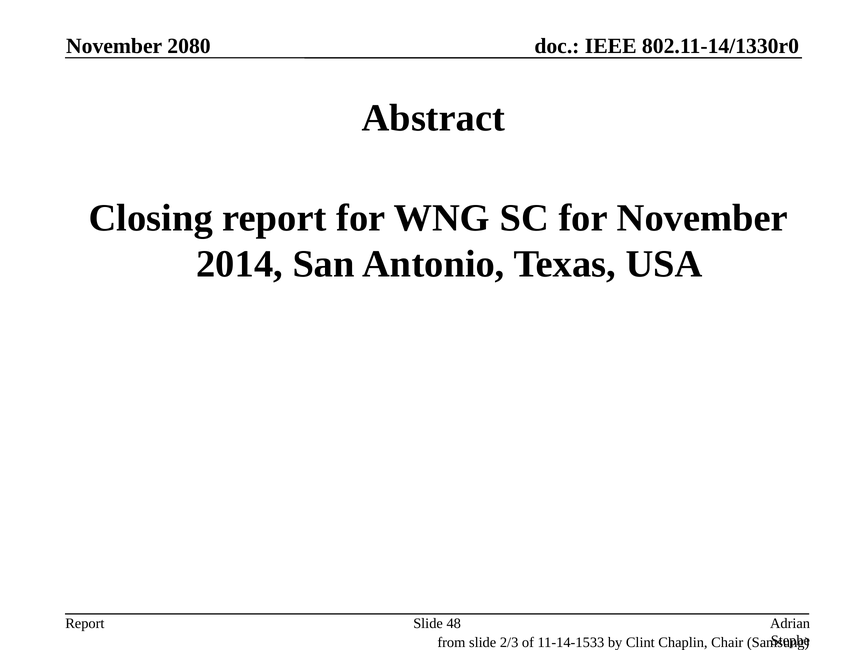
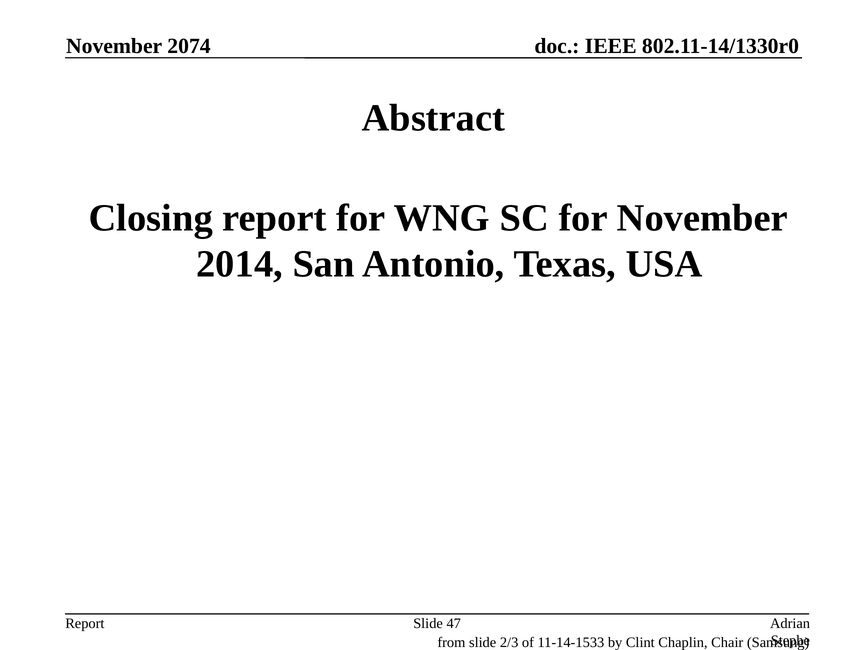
2080: 2080 -> 2074 (189, 46)
48: 48 -> 47 (454, 624)
